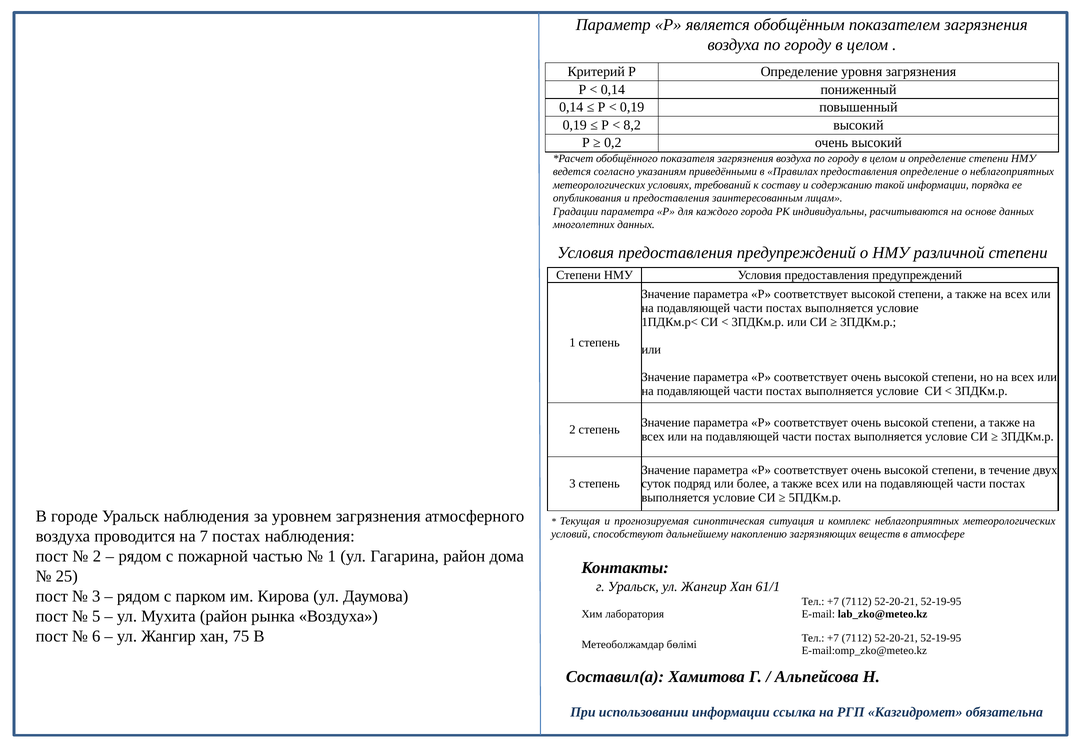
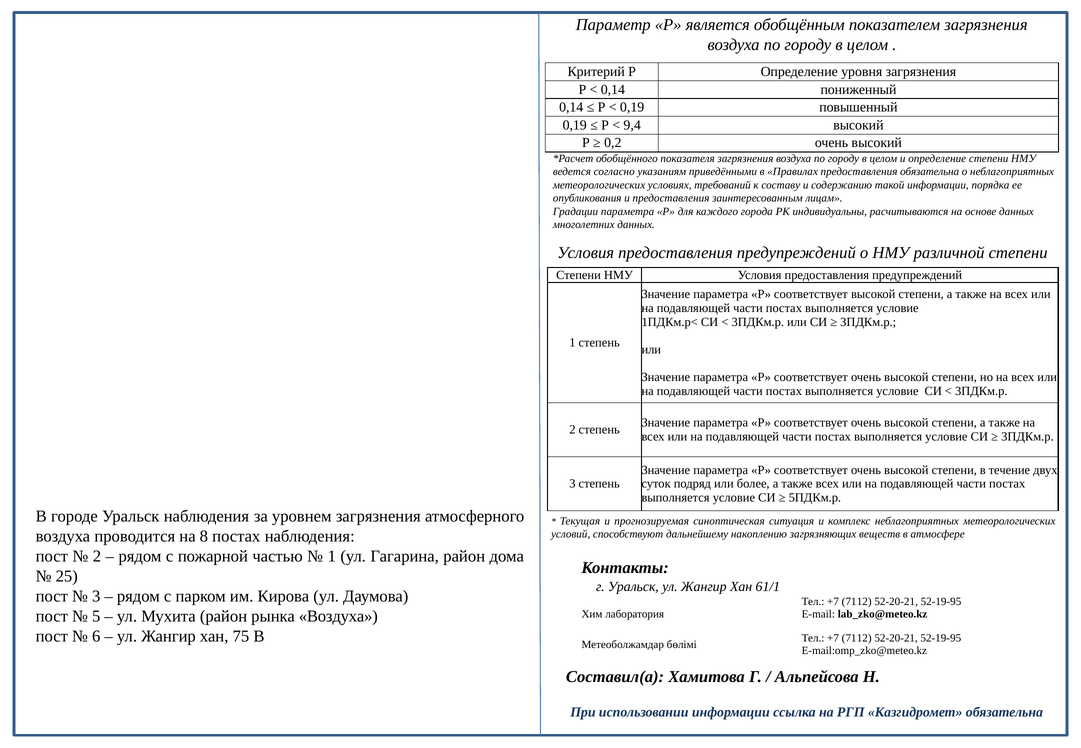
8,2: 8,2 -> 9,4 (632, 125)
предоставления определение: определение -> обязательна (930, 172)
7: 7 -> 8 (204, 537)
